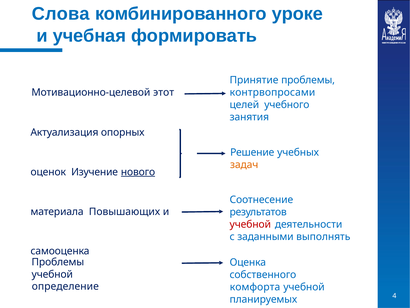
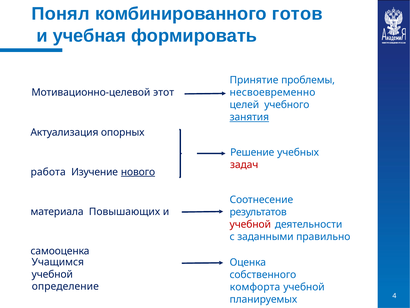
Слова: Слова -> Понял (61, 14)
уроке: уроке -> готов (297, 14)
контрвопросами: контрвопросами -> несвоевременно (272, 92)
занятия underline: none -> present (249, 117)
задач colour: orange -> red (244, 164)
оценок: оценок -> работа (48, 172)
выполнять: выполнять -> правильно (323, 236)
Проблемы: Проблемы -> Учащимся (58, 262)
